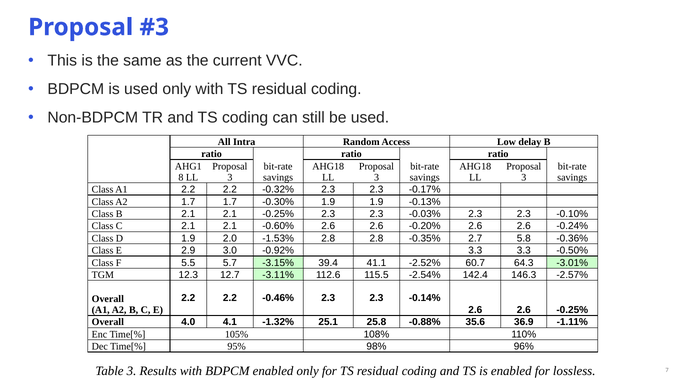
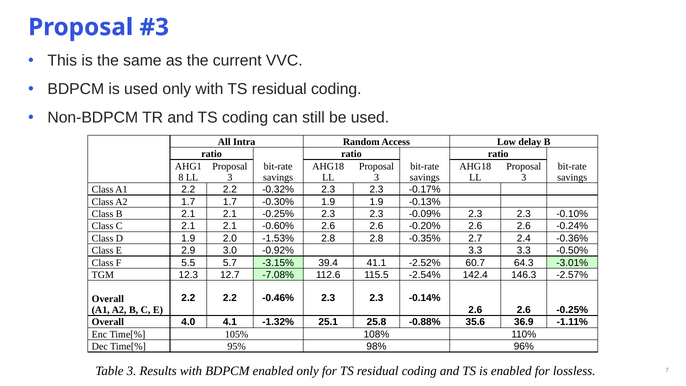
-0.03%: -0.03% -> -0.09% (425, 214)
5.8: 5.8 -> 2.4 (524, 238)
-3.11%: -3.11% -> -7.08% (278, 275)
